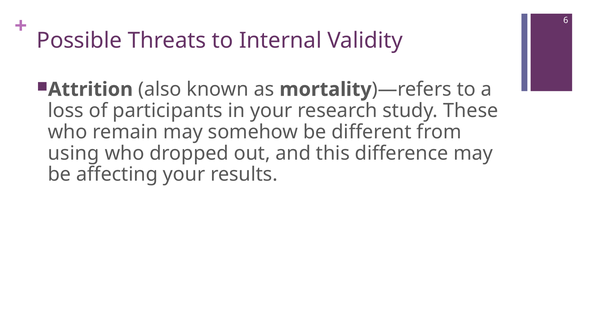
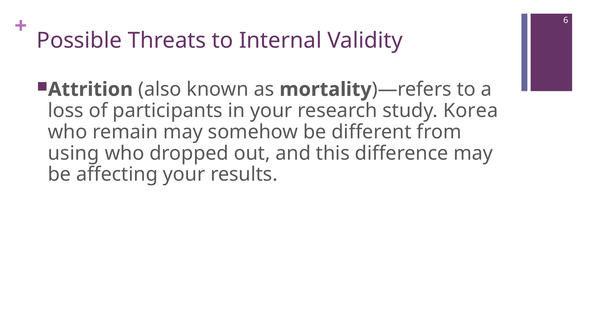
These: These -> Korea (471, 111)
